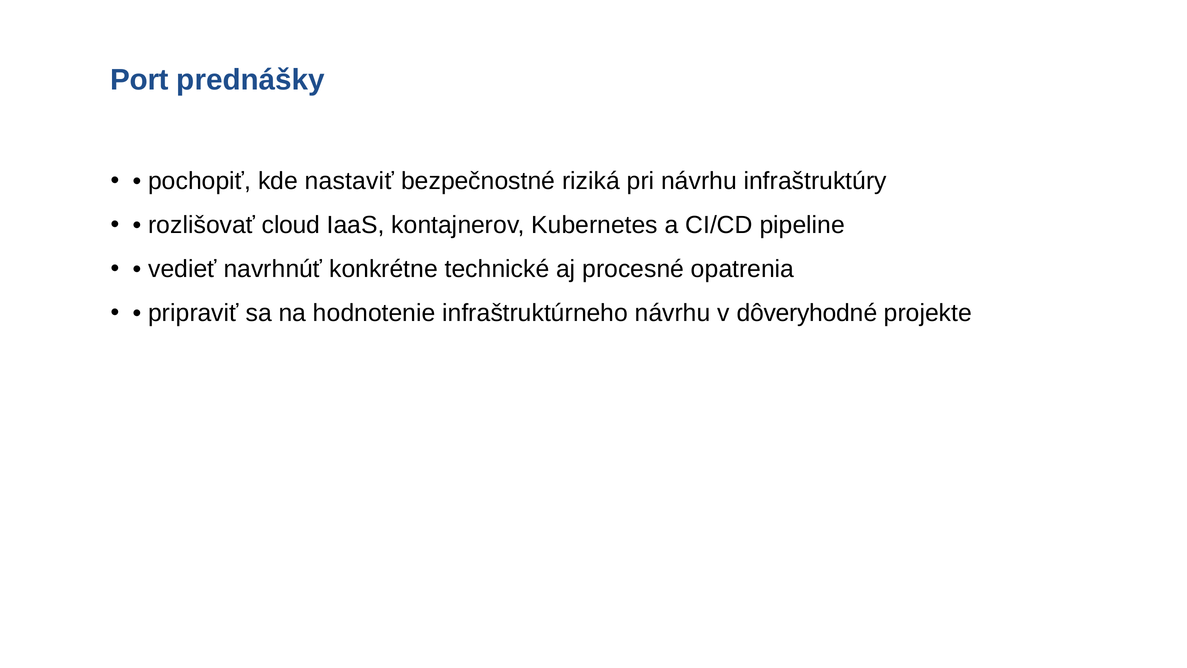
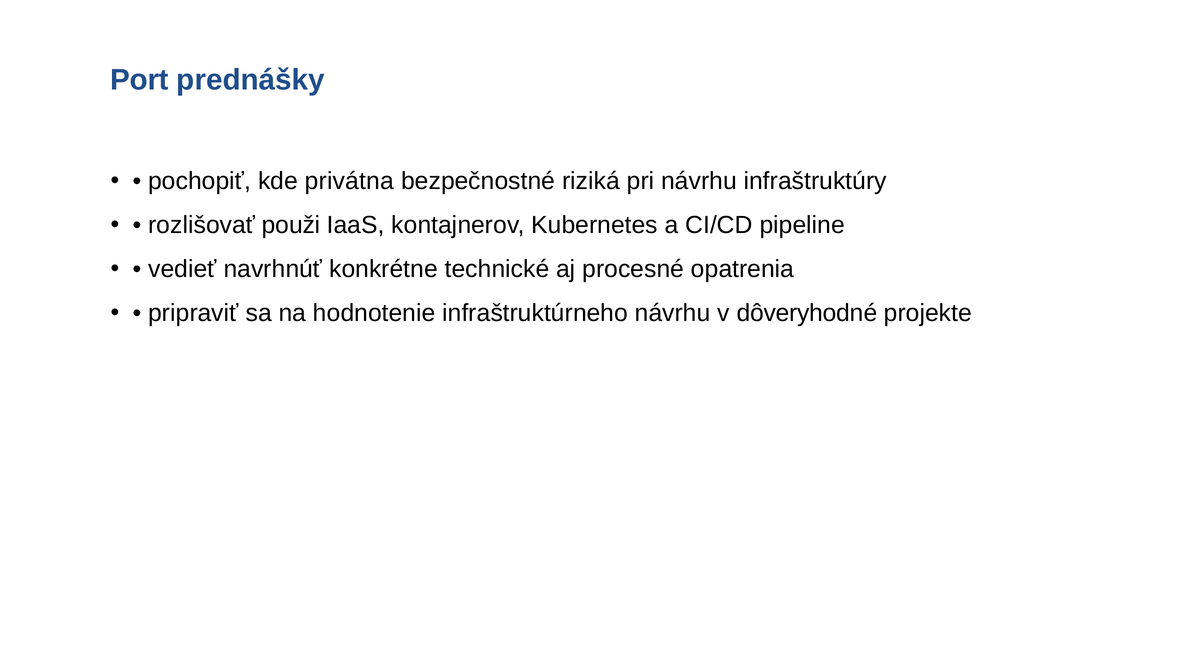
nastaviť: nastaviť -> privátna (349, 181)
cloud: cloud -> použi (291, 225)
